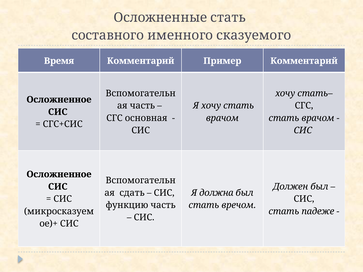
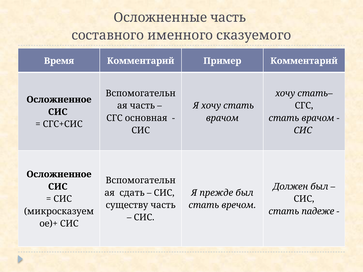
Осложненные стать: стать -> часть (228, 18)
должна: должна -> прежде (216, 193)
функцию: функцию -> существу (127, 205)
